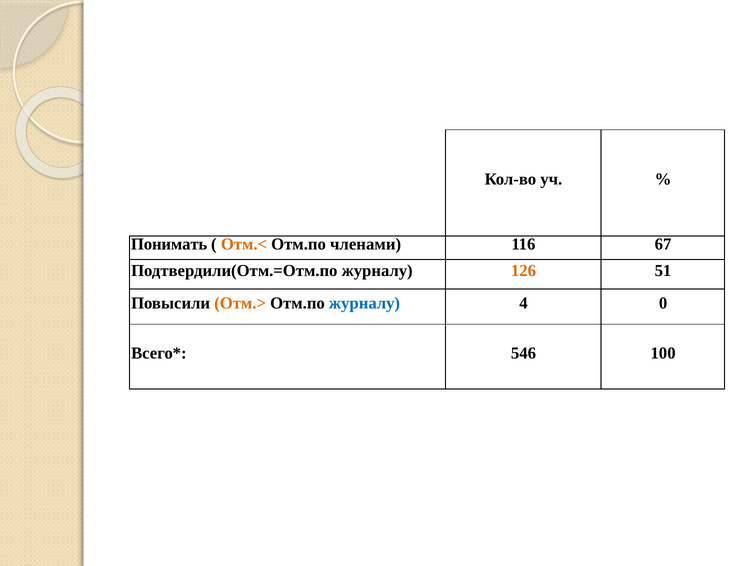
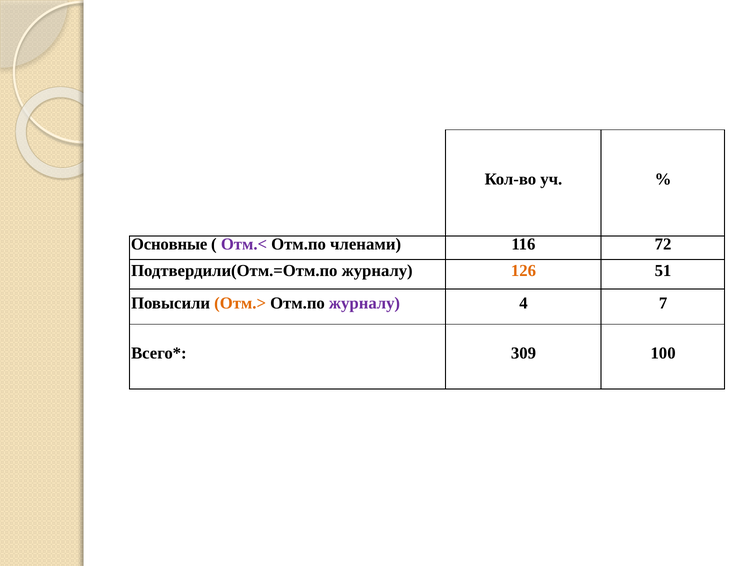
Понимать: Понимать -> Основные (169, 244)
Отм.< colour: orange -> purple (244, 244)
67: 67 -> 72 (663, 244)
журналу colour: blue -> purple (365, 303)
0: 0 -> 7 (663, 303)
546: 546 -> 309 (524, 353)
